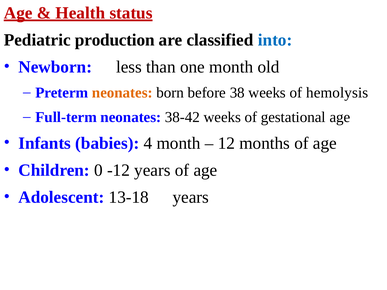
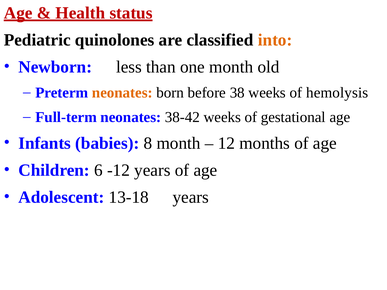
production: production -> quinolones (115, 40)
into colour: blue -> orange (275, 40)
4: 4 -> 8 (148, 143)
0: 0 -> 6 (98, 170)
